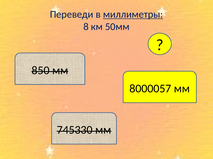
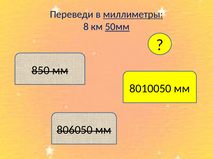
50мм underline: none -> present (117, 27)
8000057: 8000057 -> 8010050 (150, 89)
745330: 745330 -> 806050 (75, 131)
